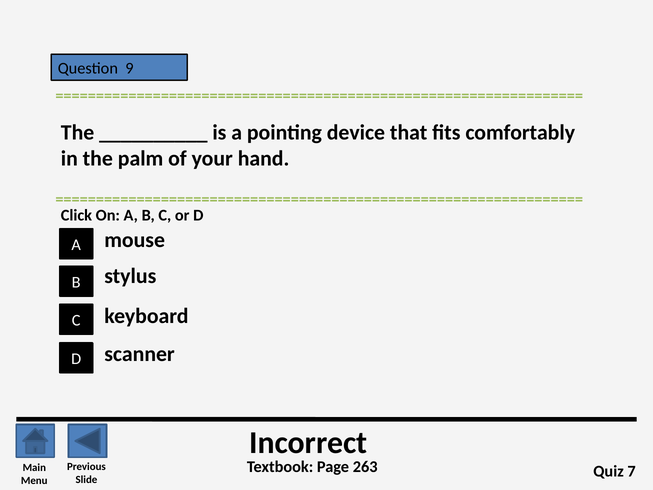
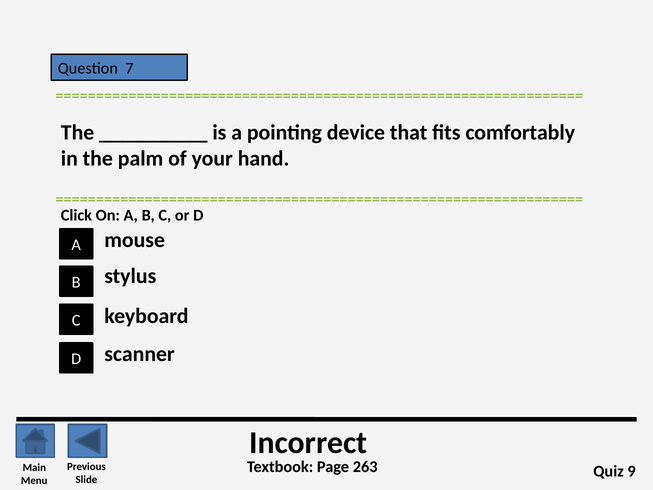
9: 9 -> 7 (129, 69)
7: 7 -> 9 (632, 471)
